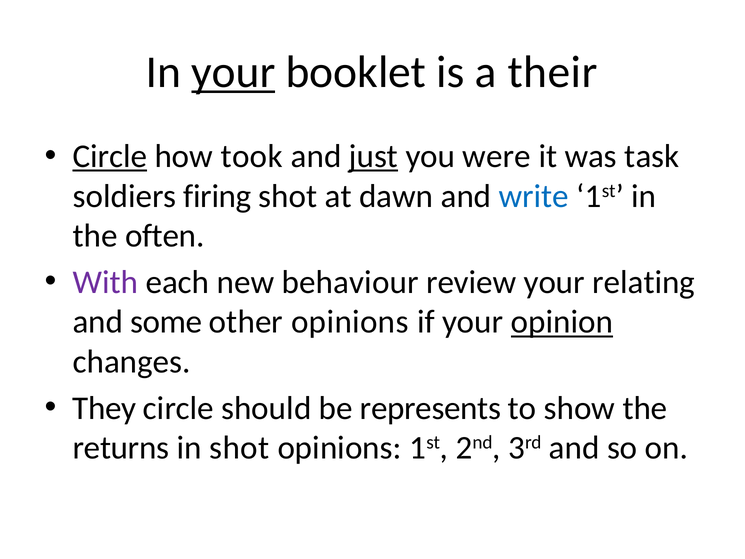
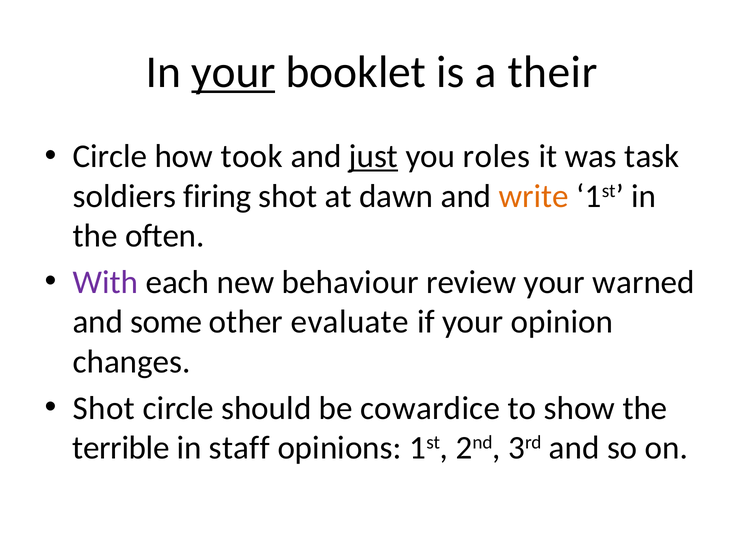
Circle underline: present -> none (110, 156)
were: were -> roles (497, 156)
write colour: blue -> orange (534, 196)
relating: relating -> warned (644, 282)
other opinions: opinions -> evaluate (350, 322)
opinion underline: present -> none (562, 322)
They: They -> Shot (104, 408)
represents: represents -> cowardice (430, 408)
returns: returns -> terrible (121, 448)
in shot: shot -> staff (239, 448)
